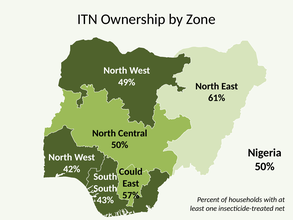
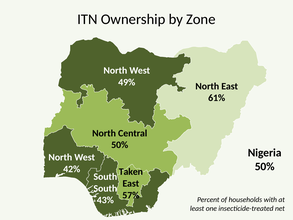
Could: Could -> Taken (131, 172)
